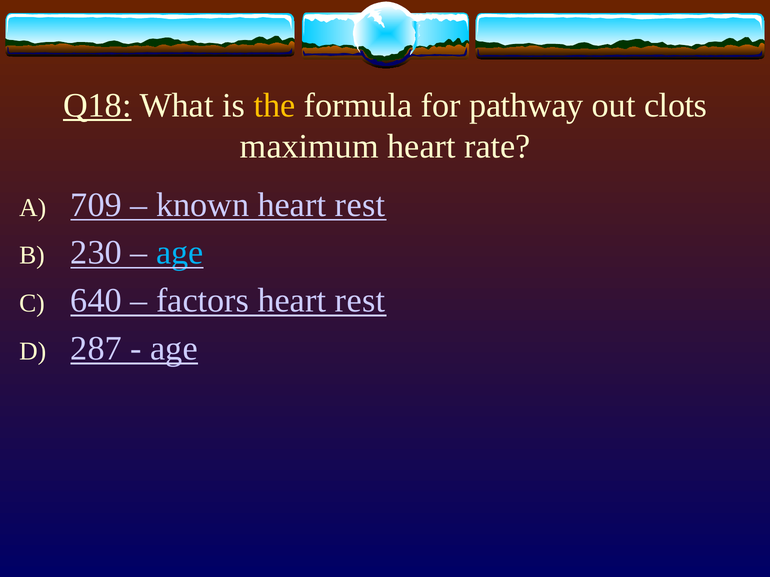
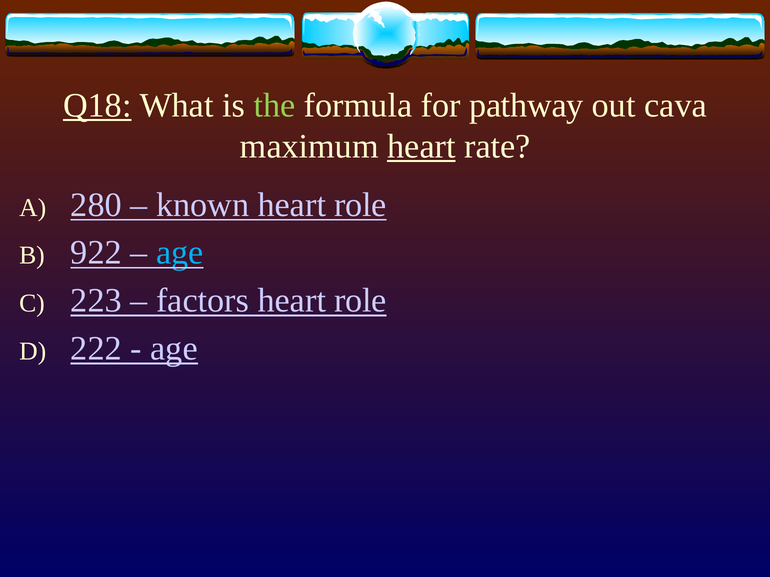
the colour: yellow -> light green (274, 105)
clots: clots -> cava (676, 105)
heart underline: none -> present (421, 146)
709: 709 -> 280 (96, 205)
rest: rest -> role (360, 205)
230: 230 -> 922 (96, 253)
640: 640 -> 223 (96, 301)
rest: rest -> role (360, 301)
287: 287 -> 222 (96, 349)
